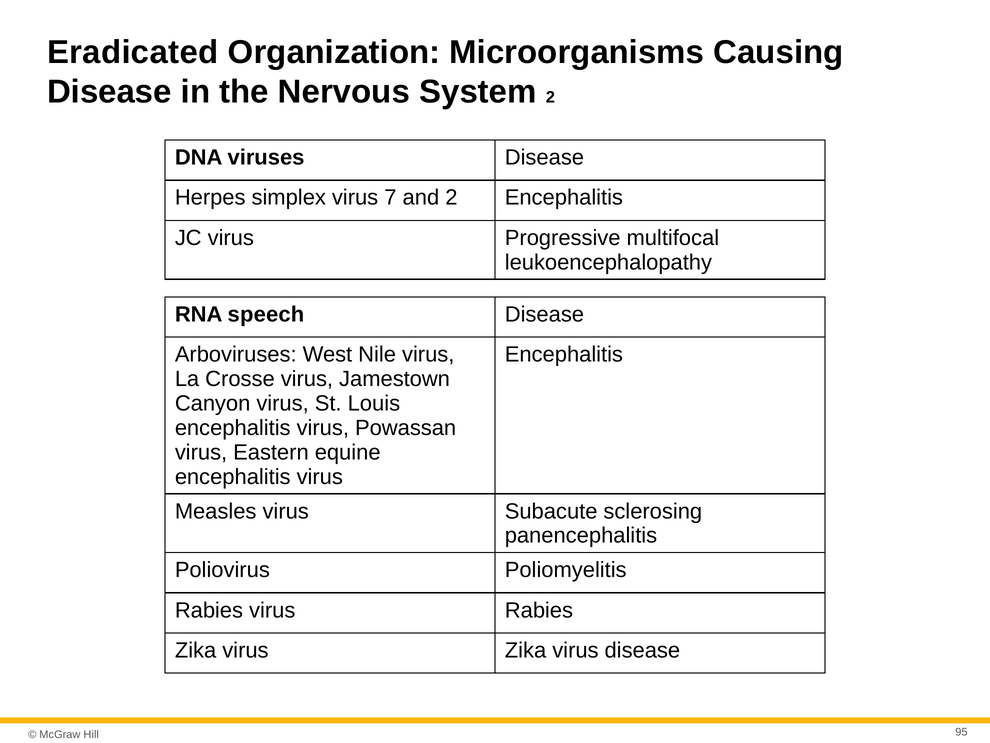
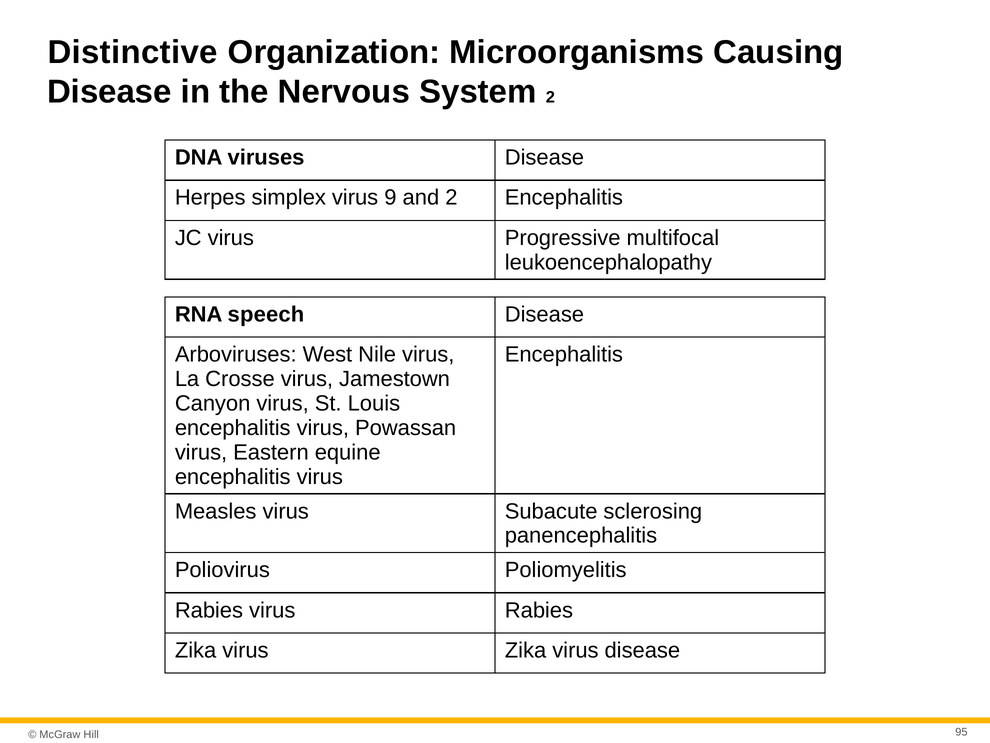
Eradicated: Eradicated -> Distinctive (133, 52)
7: 7 -> 9 (390, 198)
